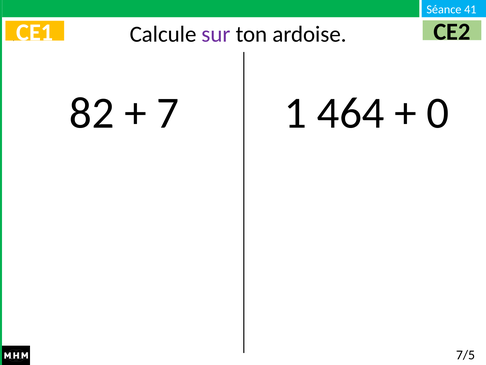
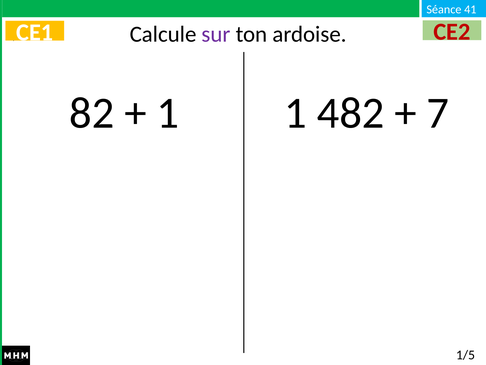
CE2 colour: black -> red (452, 32)
7: 7 -> 1 (168, 113)
464: 464 -> 482 (351, 113)
0: 0 -> 7 (438, 113)
7/5: 7/5 -> 1/5 (466, 355)
